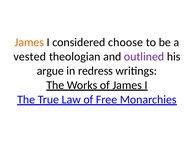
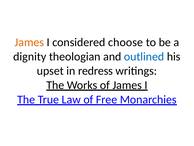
vested: vested -> dignity (30, 56)
outlined colour: purple -> blue (144, 56)
argue: argue -> upset (50, 71)
